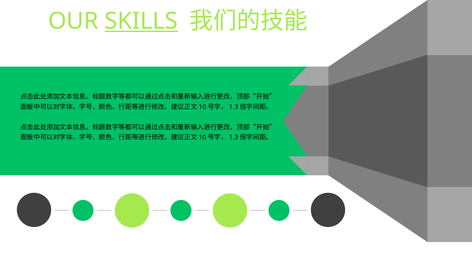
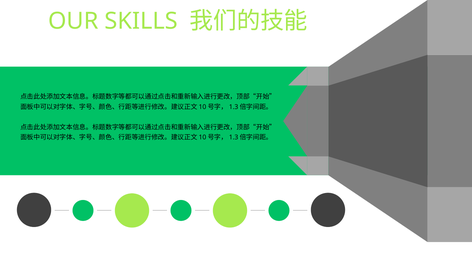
SKILLS underline: present -> none (141, 21)
